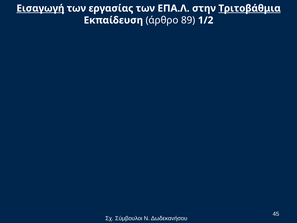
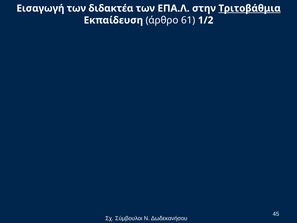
Εισαγωγή underline: present -> none (40, 8)
εργασίας: εργασίας -> διδακτέα (111, 8)
89: 89 -> 61 (188, 20)
